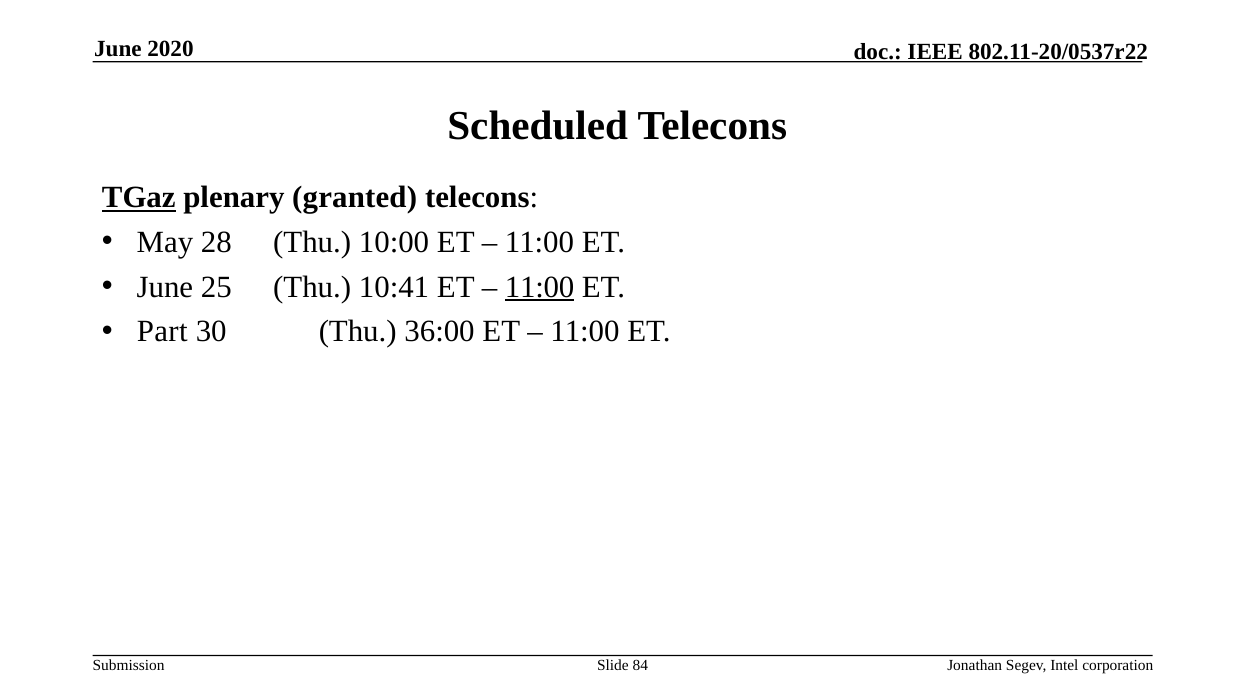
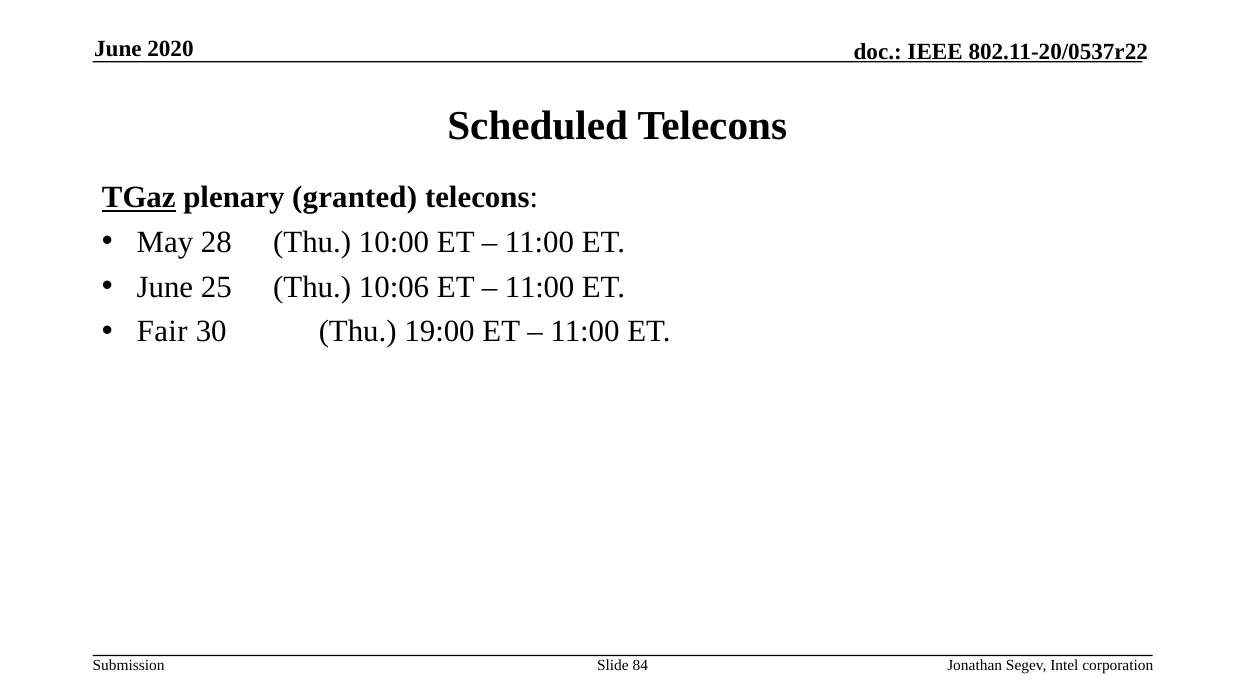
10:41: 10:41 -> 10:06 (394, 287)
11:00 underline: present -> none (540, 287)
Part: Part -> Fair (162, 332)
36:00: 36:00 -> 19:00 (440, 332)
